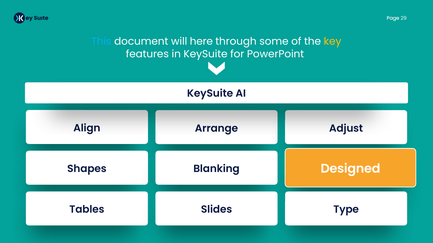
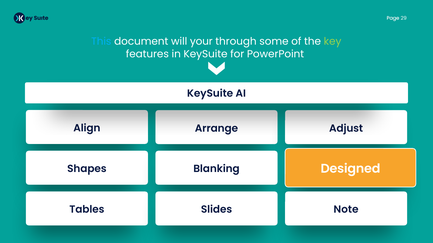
here: here -> your (201, 42)
key colour: yellow -> light green (333, 42)
Type: Type -> Note (346, 210)
